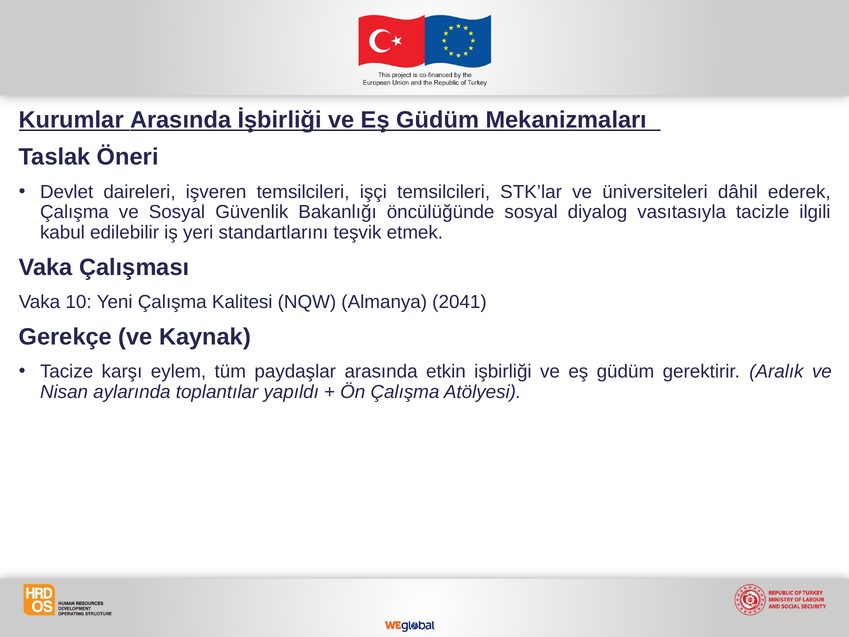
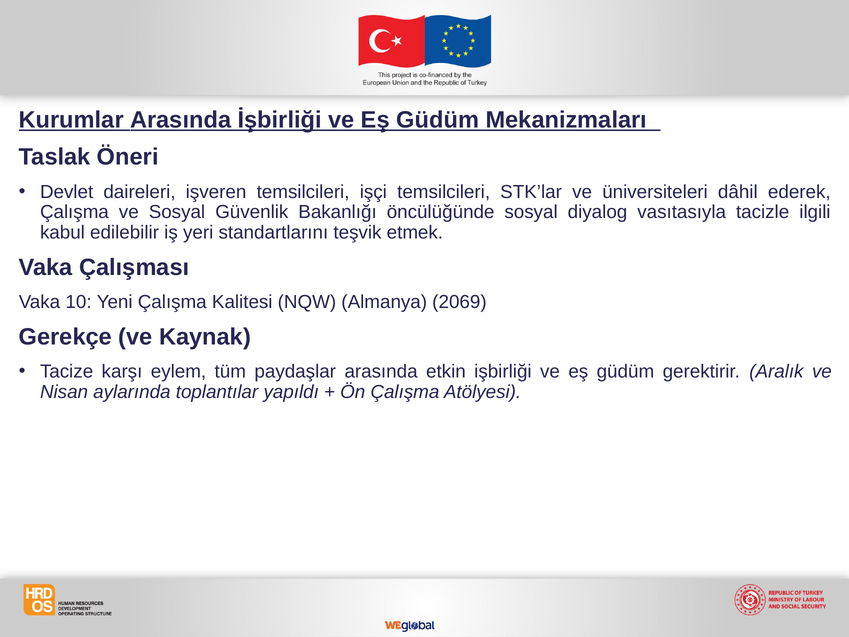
2041: 2041 -> 2069 (459, 302)
